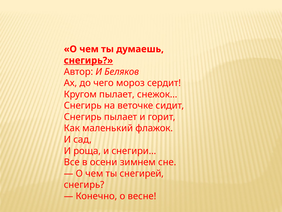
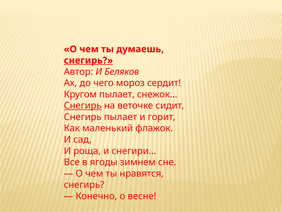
Снегирь underline: none -> present (83, 105)
осени: осени -> ягоды (104, 162)
снегирей: снегирей -> нравятся (142, 173)
